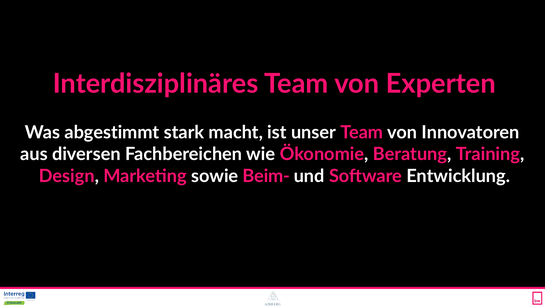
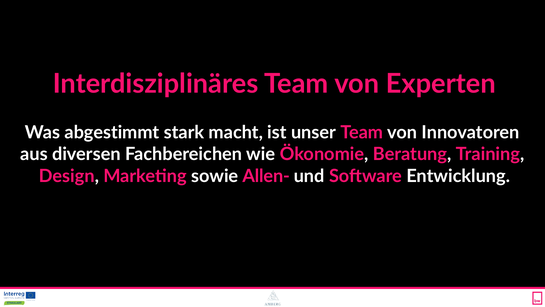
Beim-: Beim- -> Allen- (266, 176)
